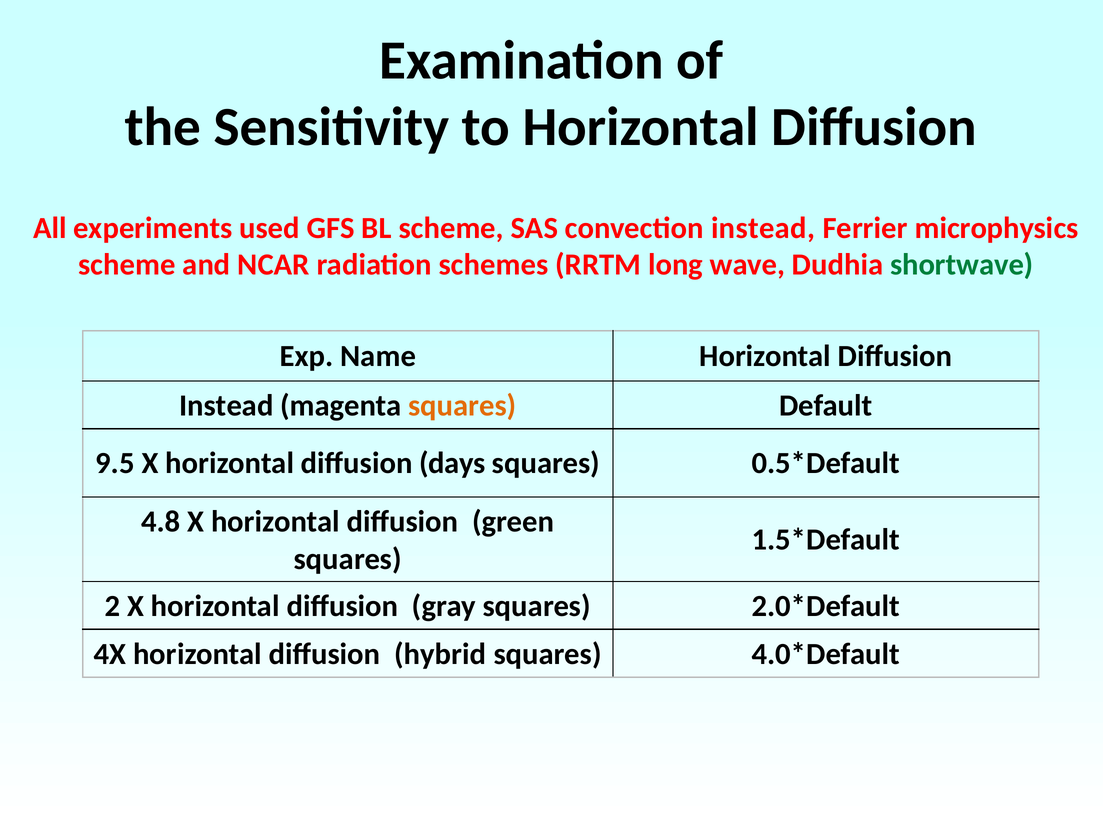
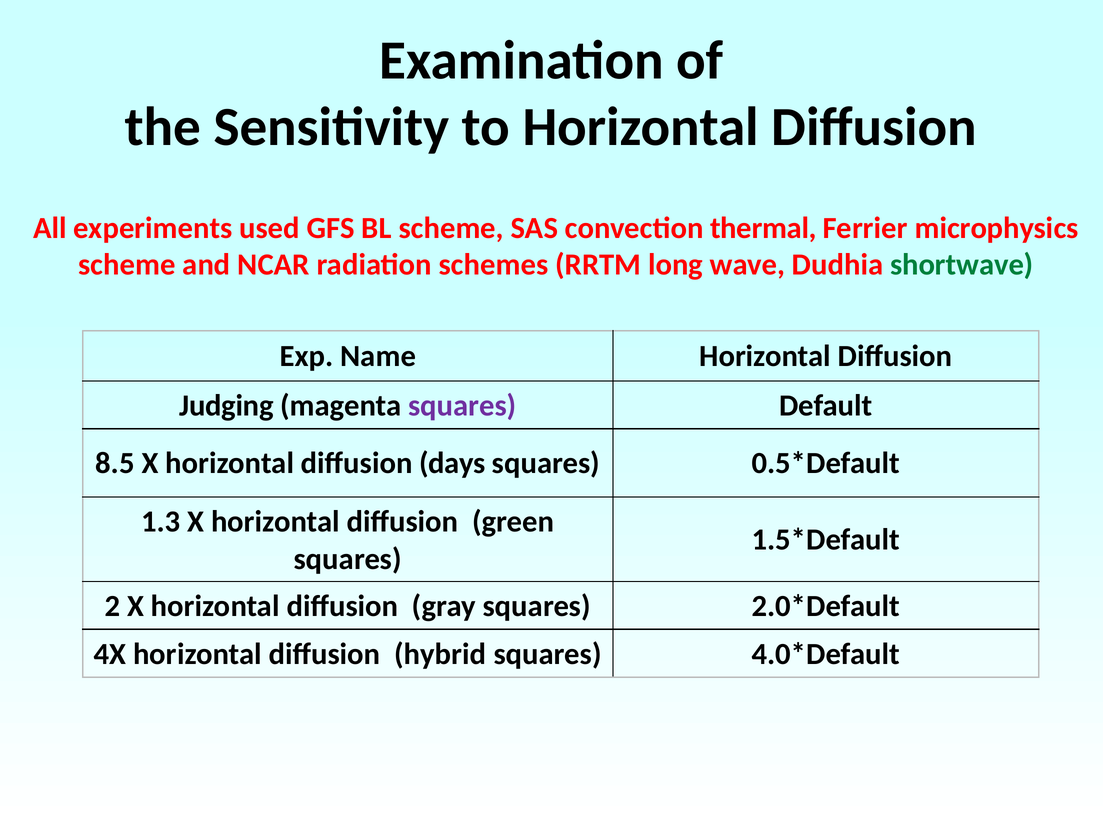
convection instead: instead -> thermal (763, 228)
Instead: Instead -> Judging (226, 406)
squares colour: orange -> purple (462, 406)
9.5: 9.5 -> 8.5 (115, 463)
4.8: 4.8 -> 1.3 (161, 522)
